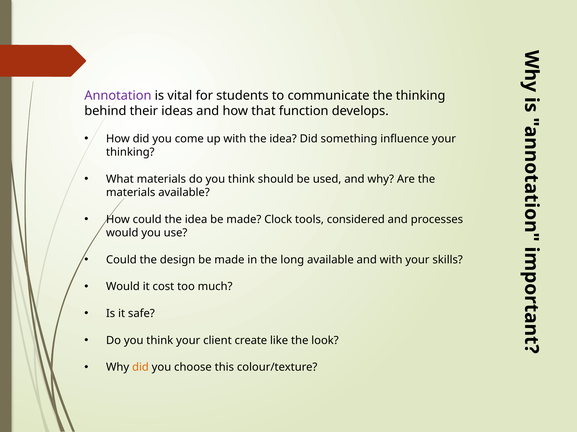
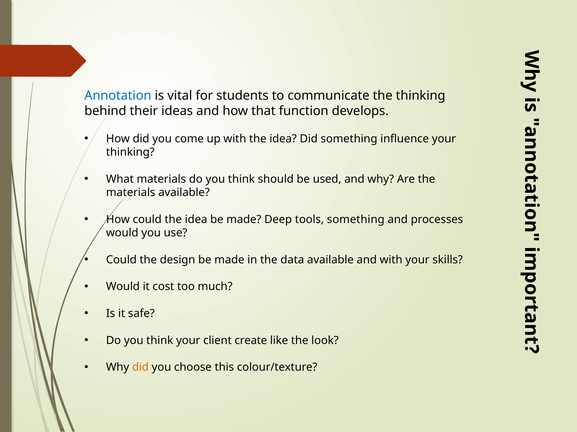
Annotation colour: purple -> blue (118, 96)
Clock: Clock -> Deep (278, 220)
tools considered: considered -> something (356, 220)
long: long -> data (292, 260)
